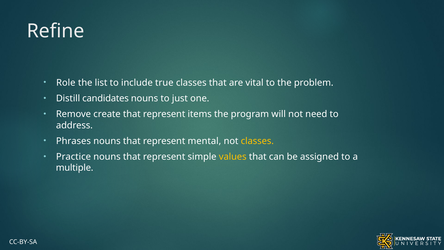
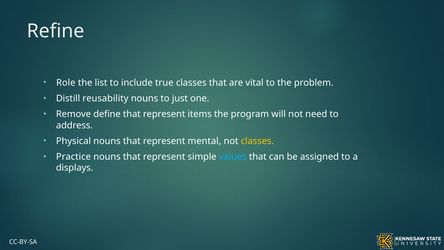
candidates: candidates -> reusability (105, 98)
create: create -> define (107, 114)
Phrases: Phrases -> Physical (73, 141)
values colour: yellow -> light blue (233, 157)
multiple: multiple -> displays (75, 168)
